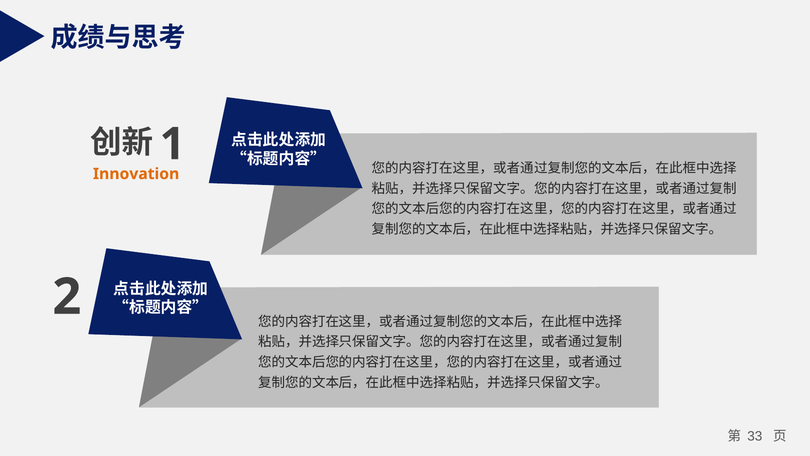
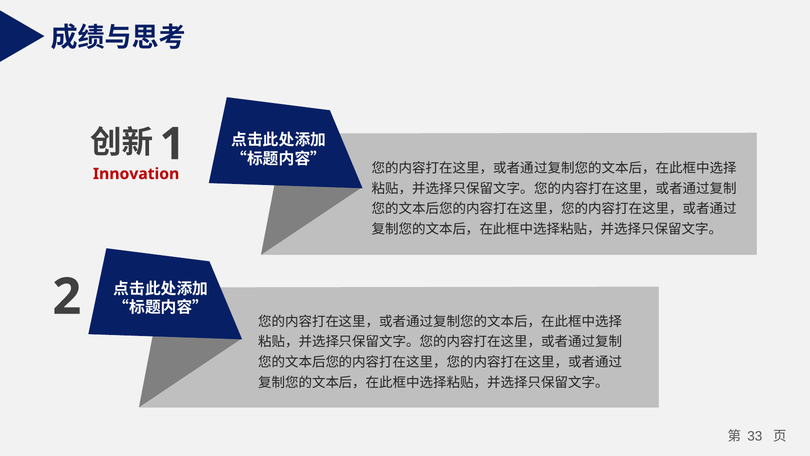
Innovation colour: orange -> red (136, 174)
